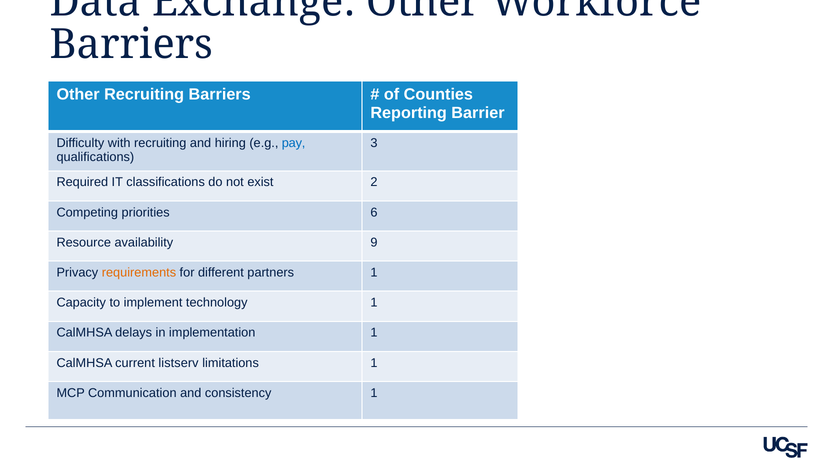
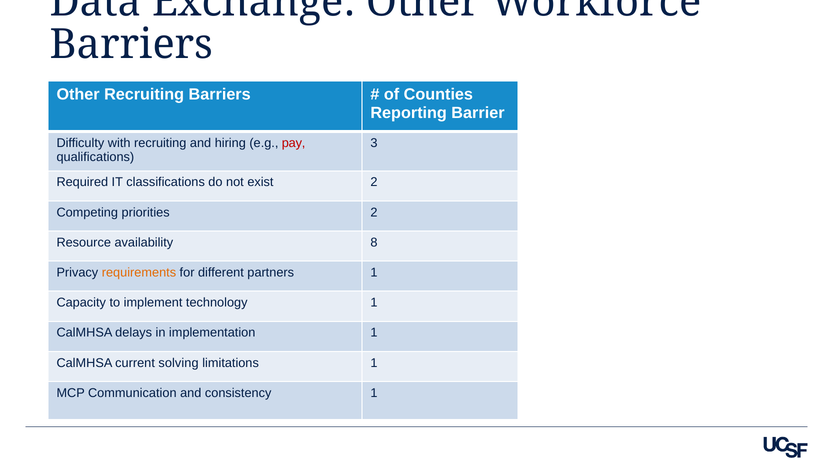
pay colour: blue -> red (294, 143)
priorities 6: 6 -> 2 (374, 212)
9: 9 -> 8 (374, 242)
listserv: listserv -> solving (179, 363)
